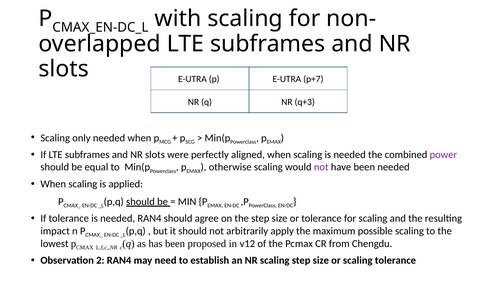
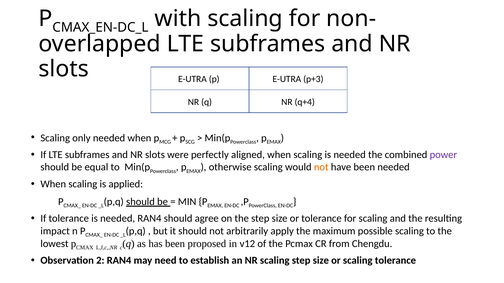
p+7: p+7 -> p+3 (313, 79)
q+3: q+3 -> q+4 (305, 102)
not colour: purple -> orange (321, 167)
